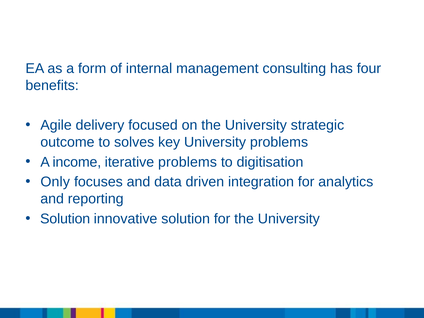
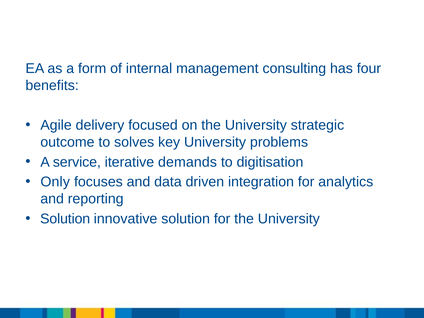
income: income -> service (77, 162)
iterative problems: problems -> demands (187, 162)
